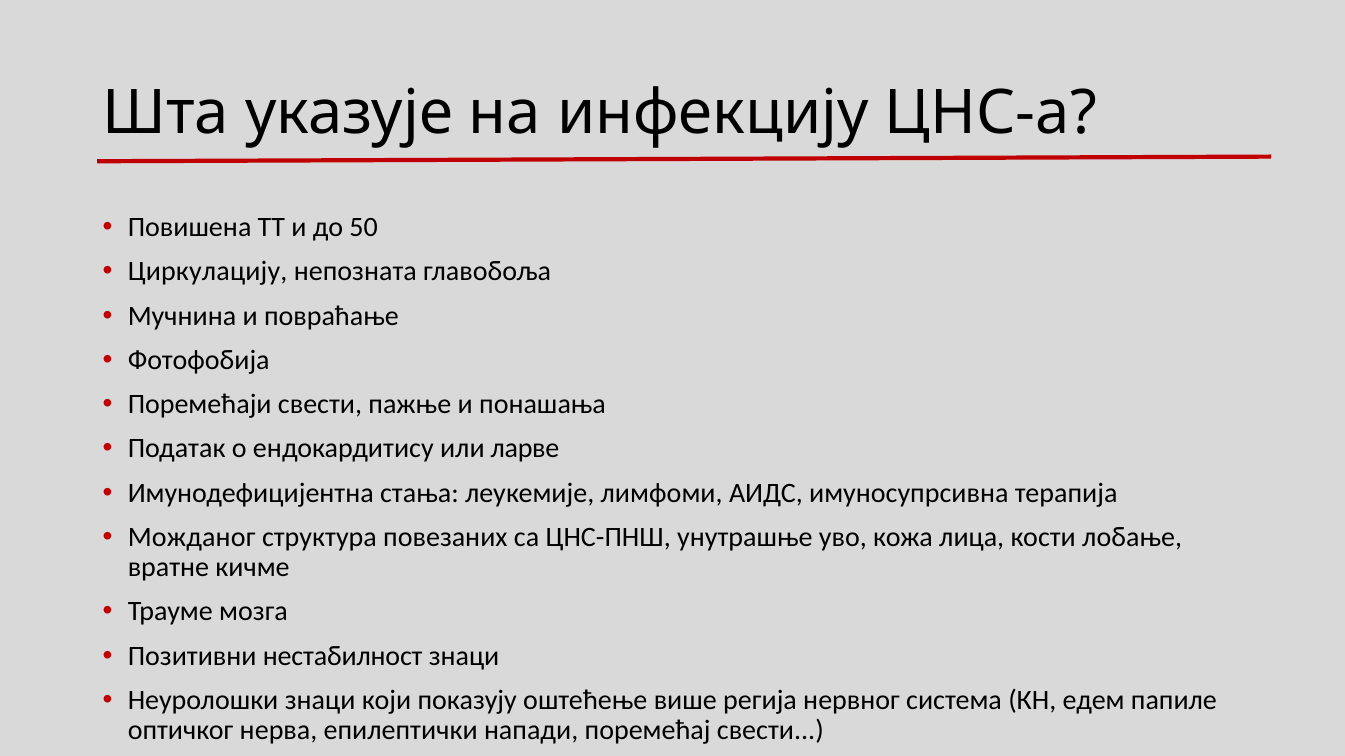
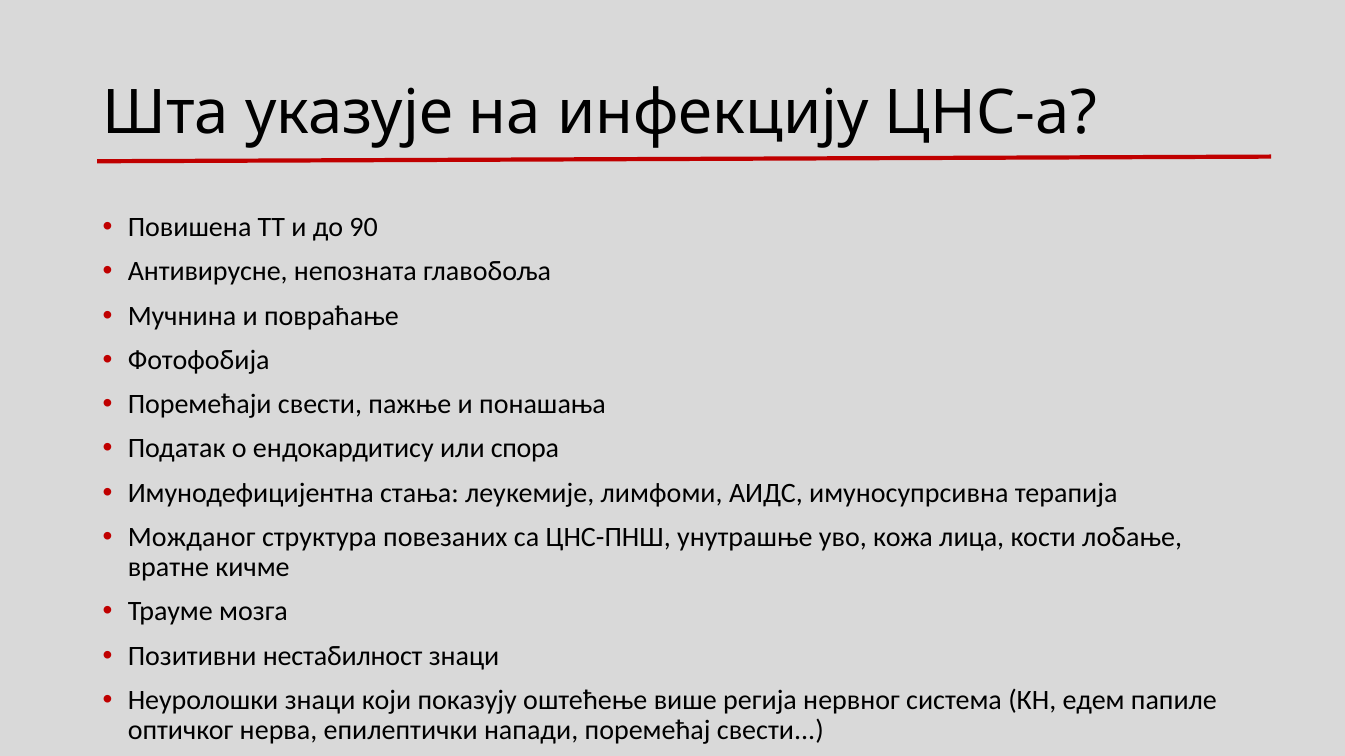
50: 50 -> 90 (364, 228)
Циркулацију: Циркулацију -> Антивирусне (208, 272)
ларве: ларве -> спора (525, 449)
